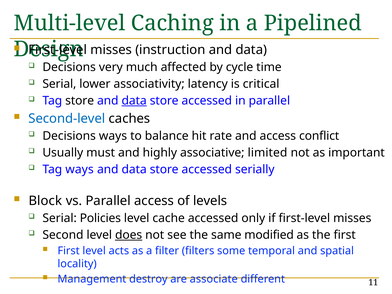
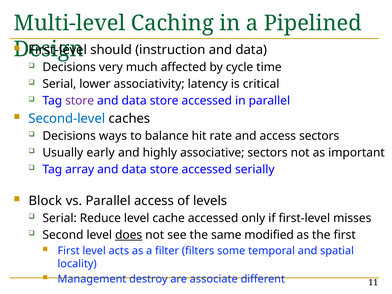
misses: misses -> should (111, 50)
store colour: black -> purple (80, 101)
data underline: present -> none (134, 101)
access conflict: conflict -> sectors (319, 136)
must: must -> early (101, 153)
associative limited: limited -> sectors (268, 153)
Tag ways: ways -> array (80, 169)
Policies: Policies -> Reduce (100, 218)
